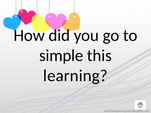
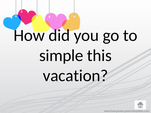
learning: learning -> vacation (75, 76)
